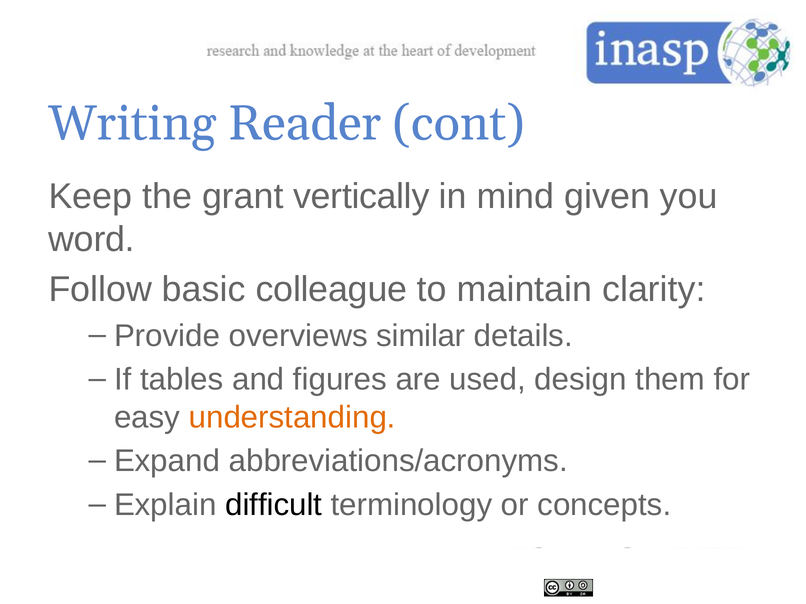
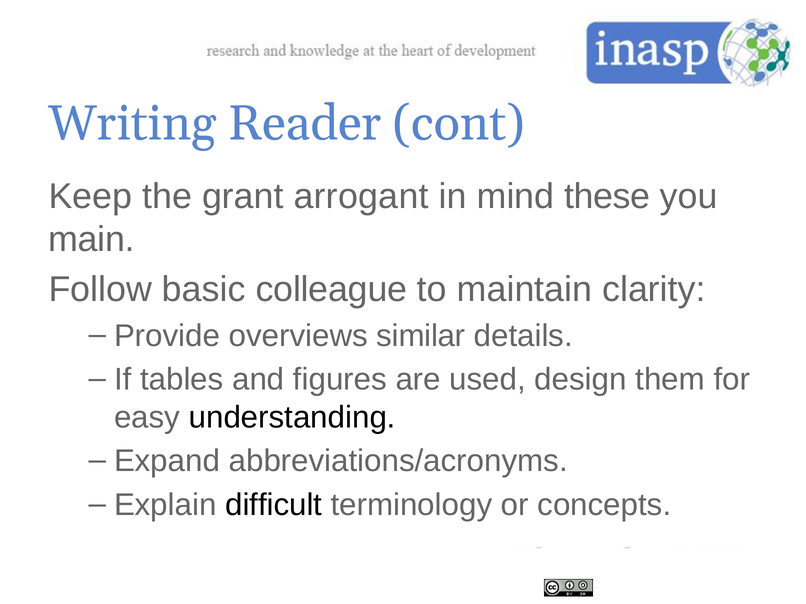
vertically: vertically -> arrogant (361, 197)
given: given -> these (607, 197)
word: word -> main (92, 240)
understanding colour: orange -> black (292, 418)
